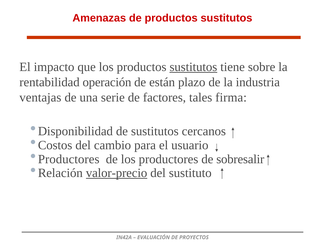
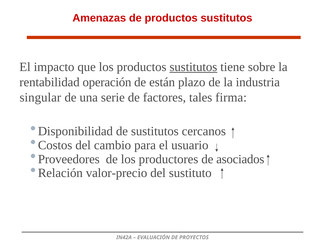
ventajas: ventajas -> singular (40, 97)
Productores: Productores -> Proveedores (69, 159)
sobresalir: sobresalir -> asociados (240, 159)
valor-precio underline: present -> none (117, 173)
